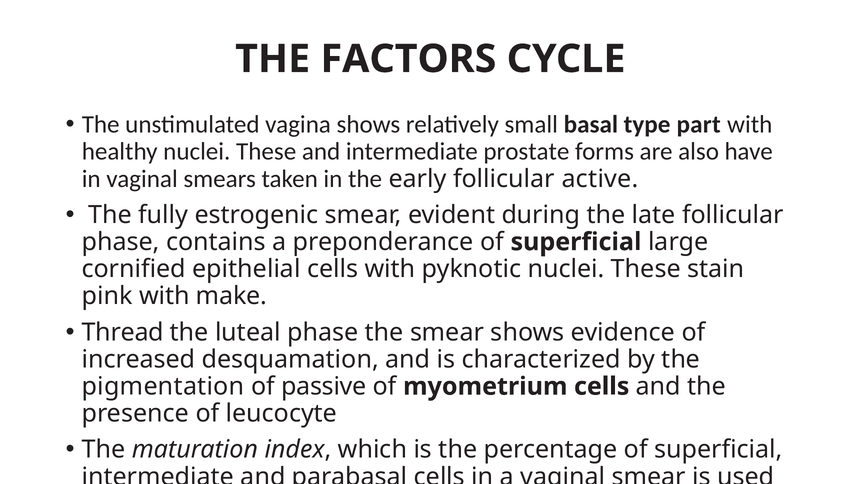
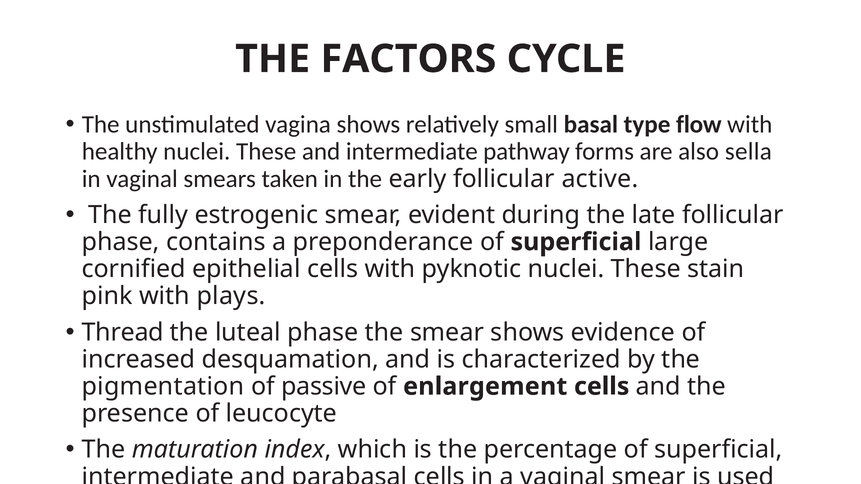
part: part -> flow (699, 125)
prostate: prostate -> pathway (527, 152)
have: have -> sella (748, 152)
make: make -> plays (231, 296)
myometrium: myometrium -> enlargement (485, 387)
